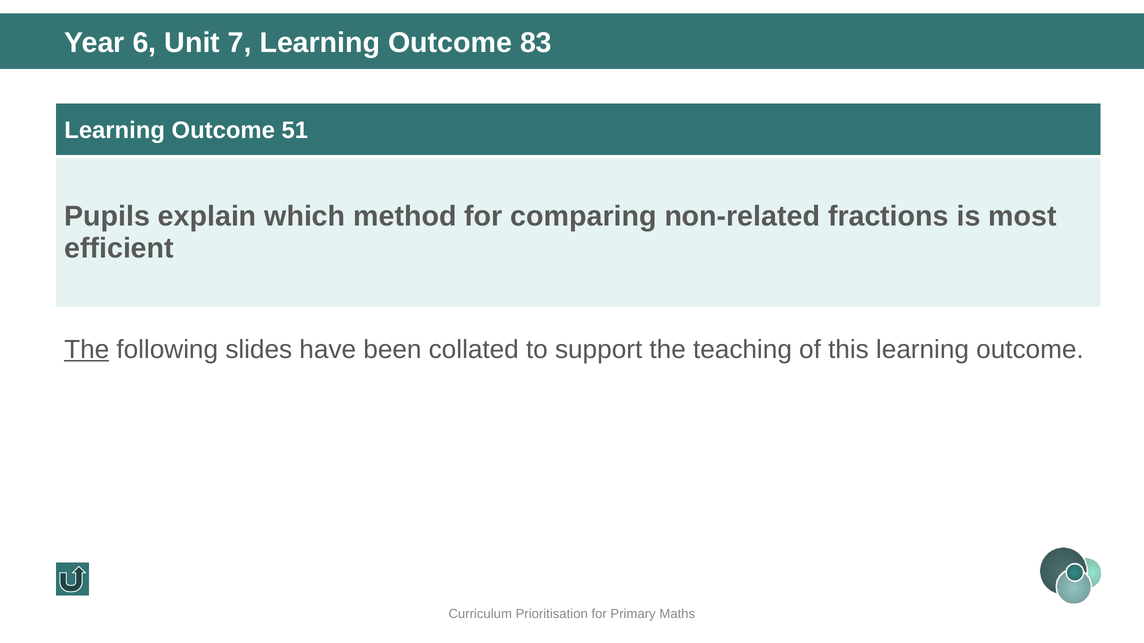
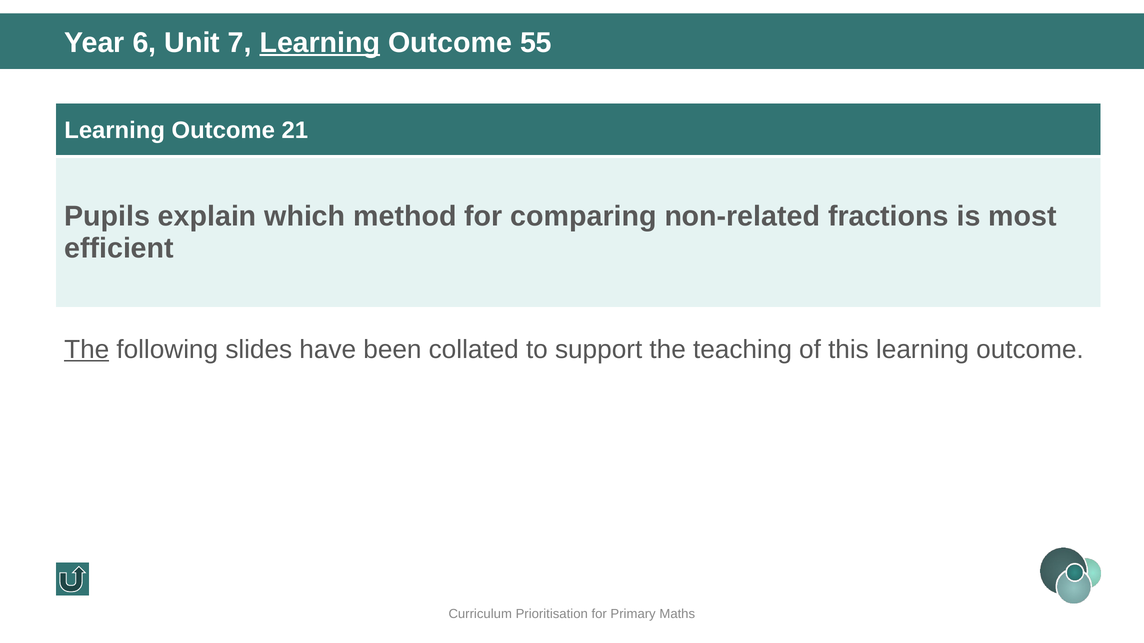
Learning underline: none -> present (320, 43)
83: 83 -> 55 (536, 43)
51: 51 -> 21 (295, 130)
